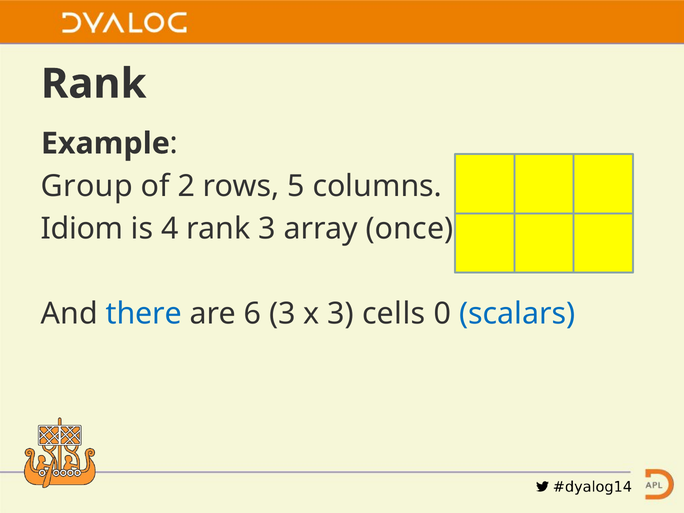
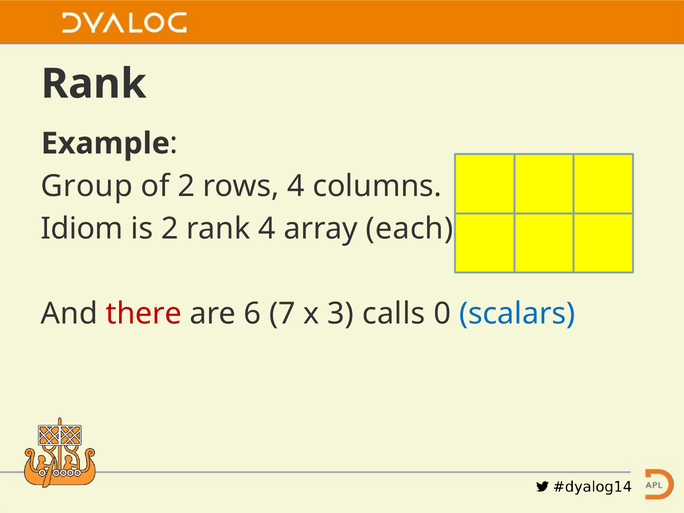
rows 5: 5 -> 4 (296, 186)
is 4: 4 -> 2 (170, 229)
rank 3: 3 -> 4 (267, 229)
once: once -> each (410, 229)
there colour: blue -> red (144, 314)
6 3: 3 -> 7 (282, 314)
cells: cells -> calls (394, 314)
